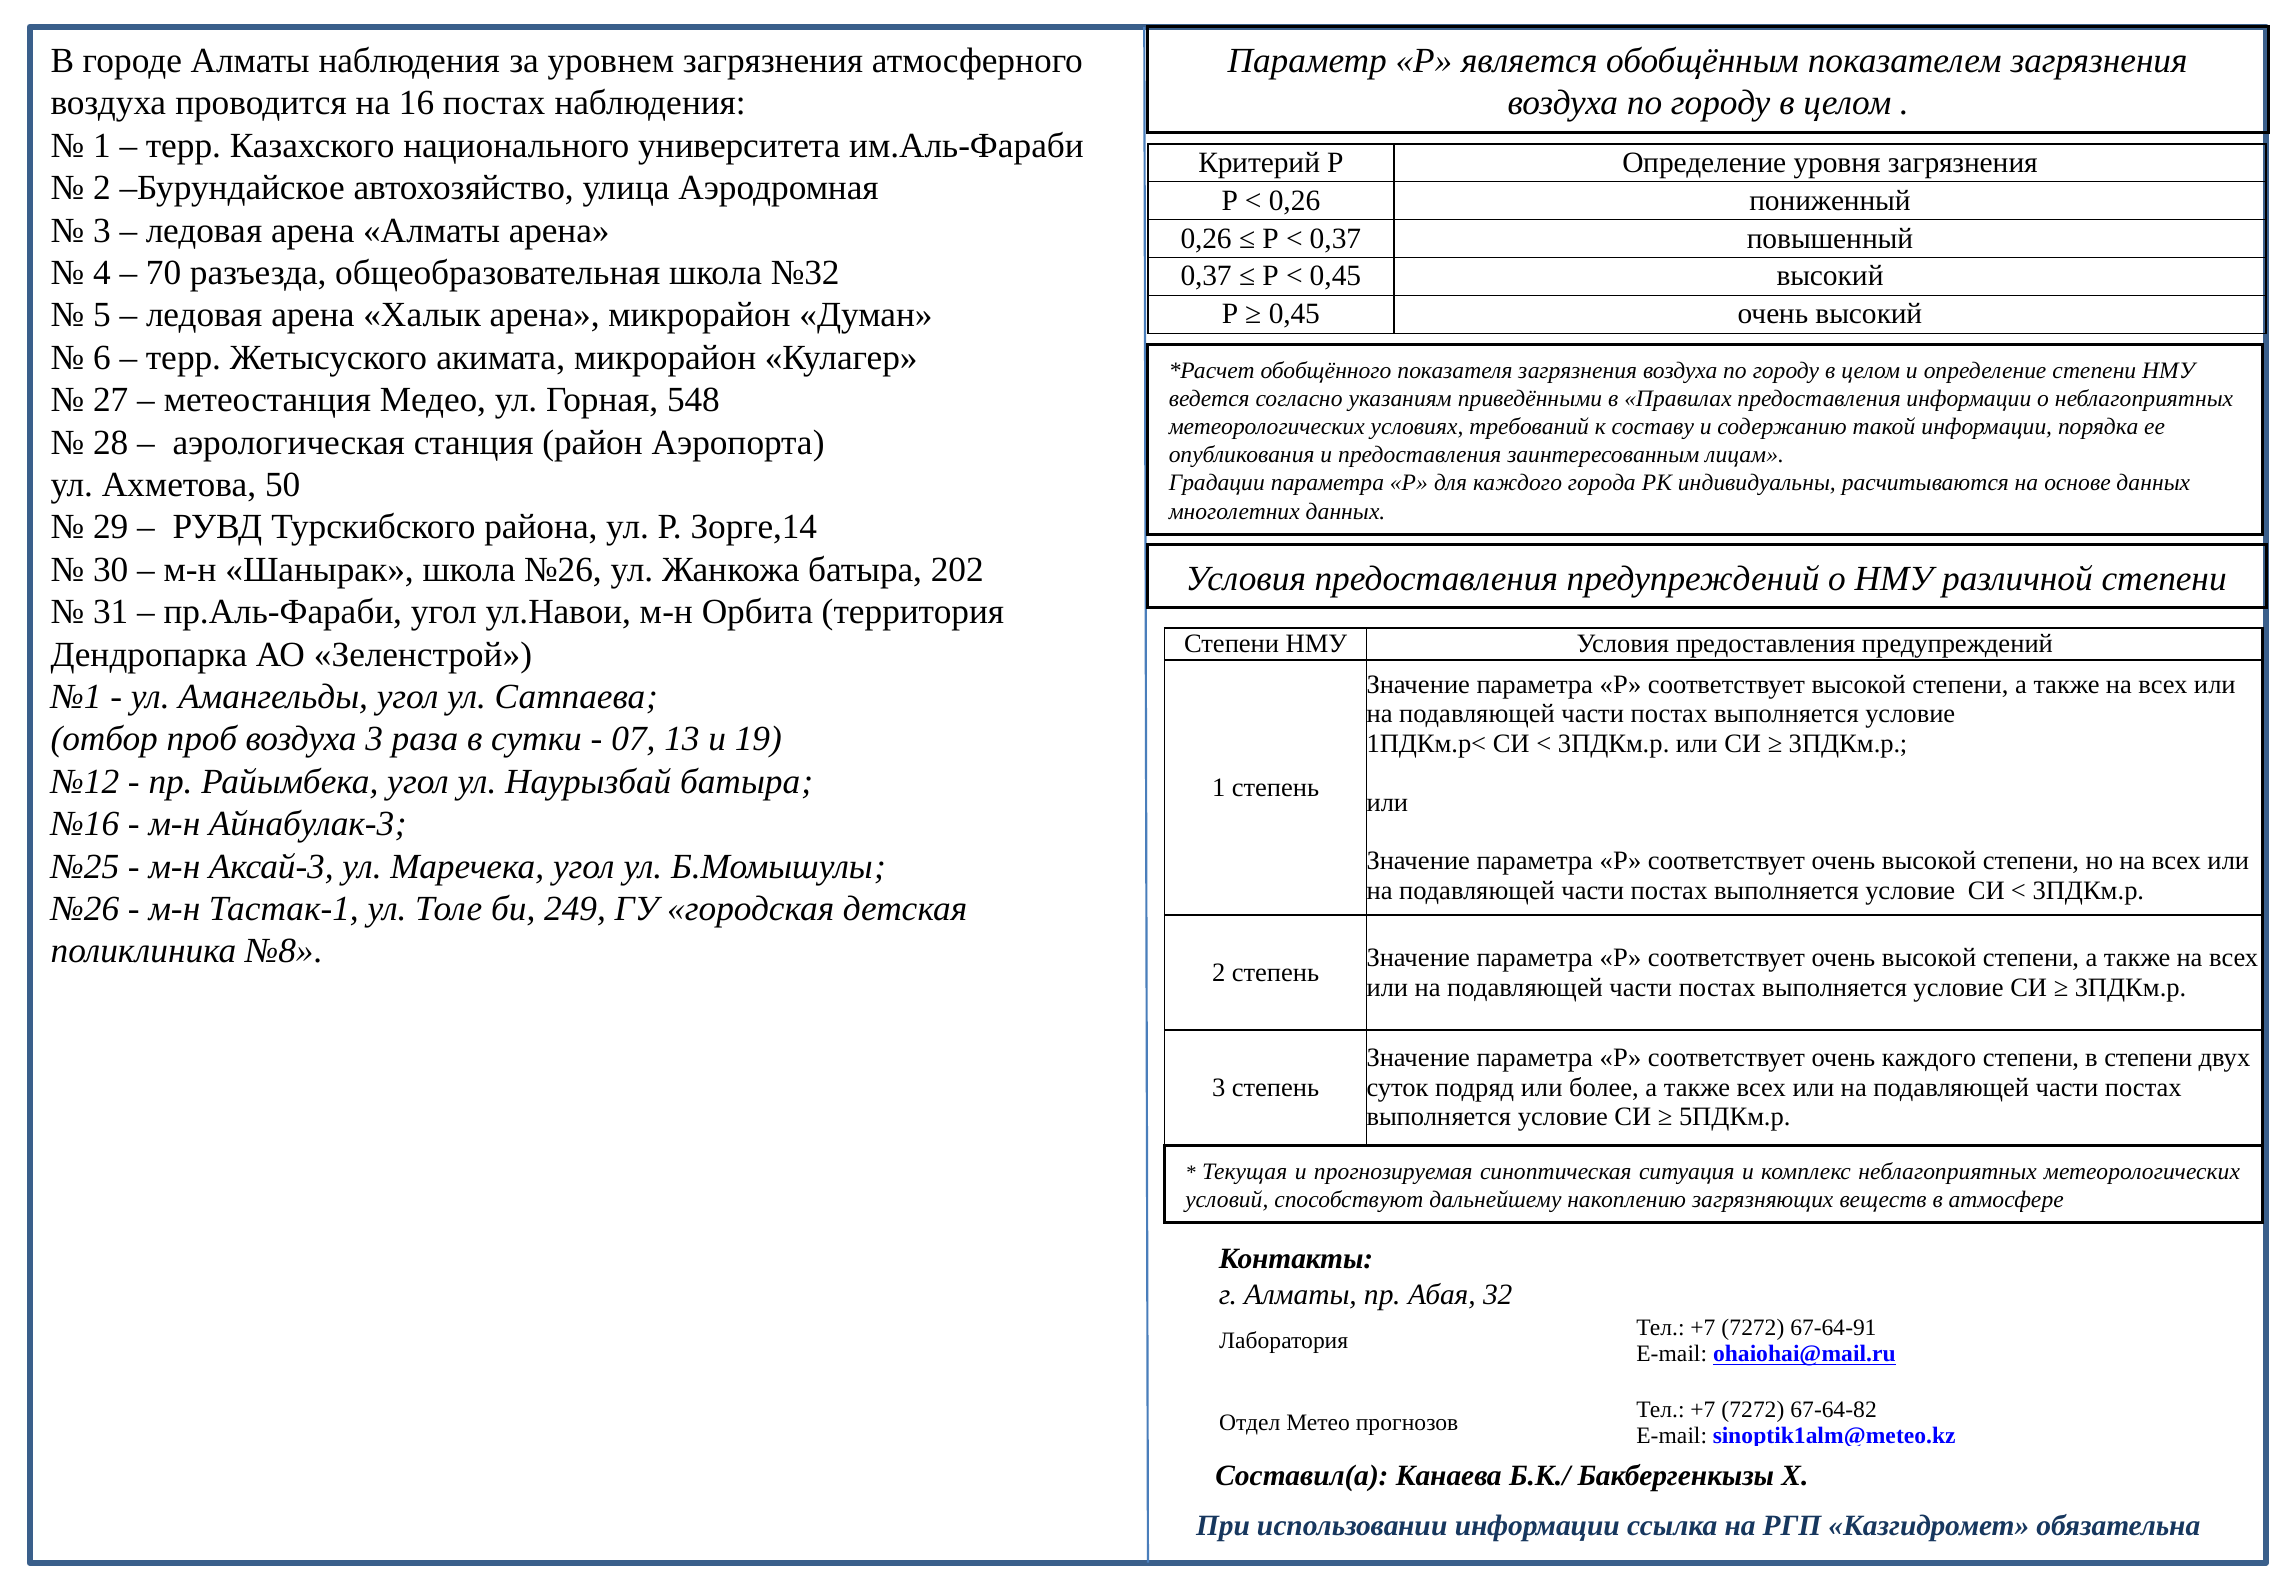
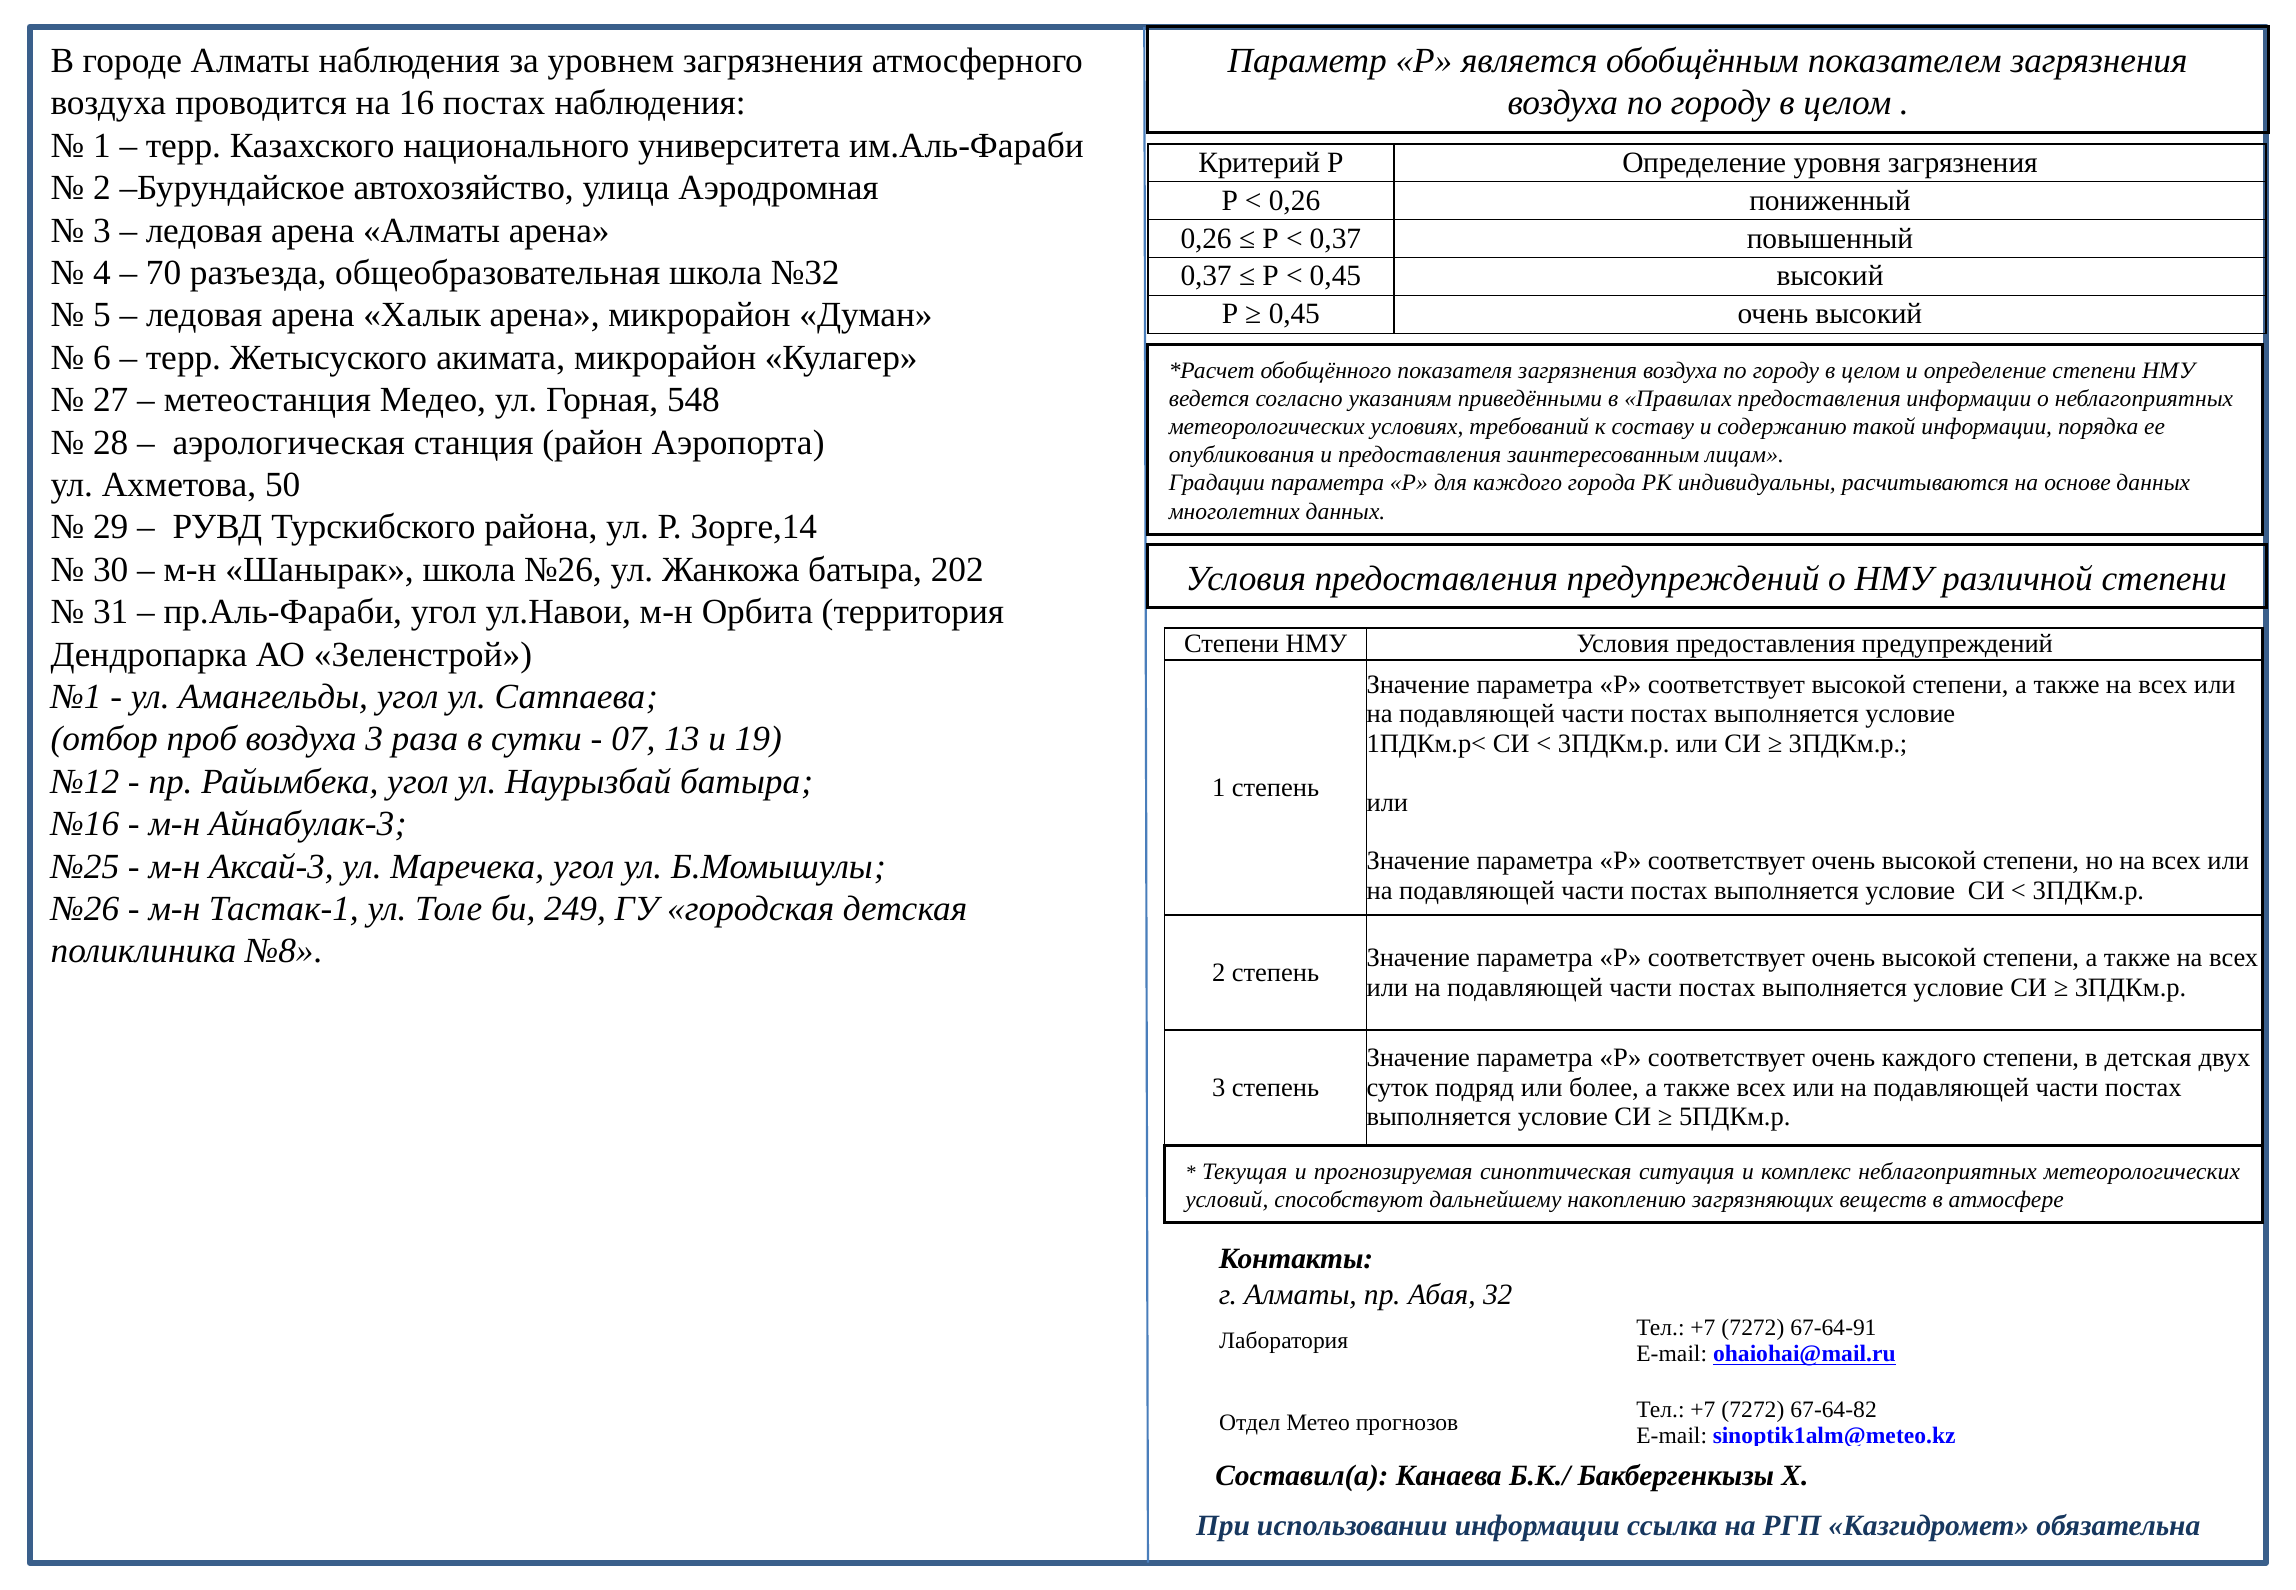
в степени: степени -> детская (2148, 1058)
